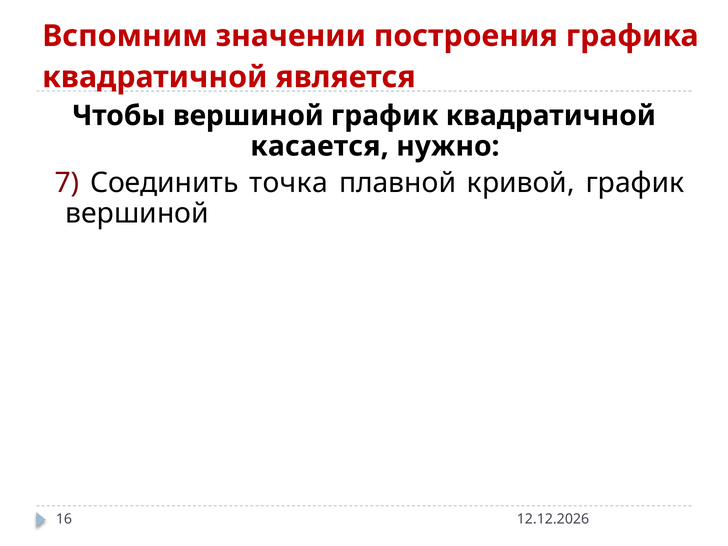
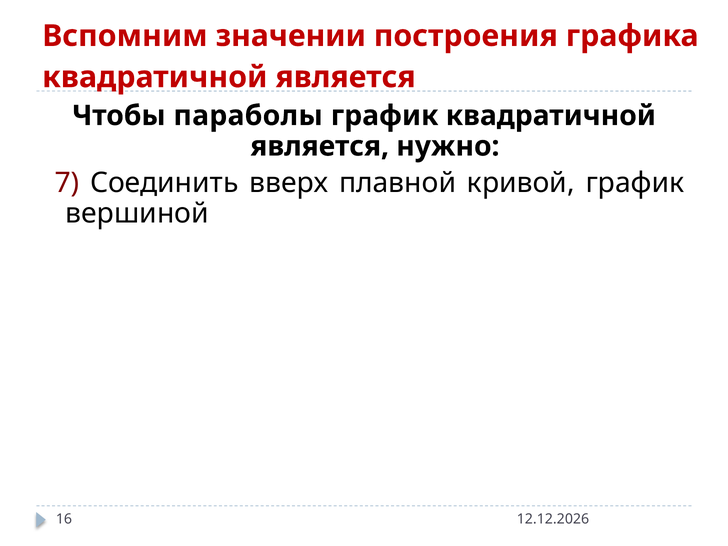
Чтобы вершиной: вершиной -> параболы (248, 116)
касается: касается -> является (320, 146)
точка: точка -> вверх (289, 183)
